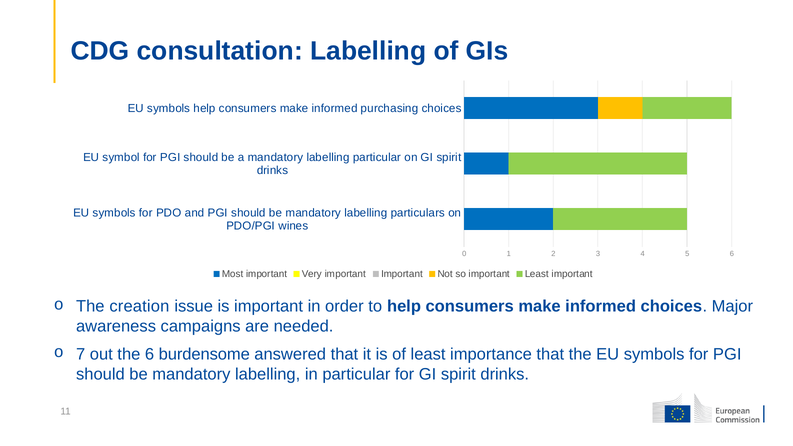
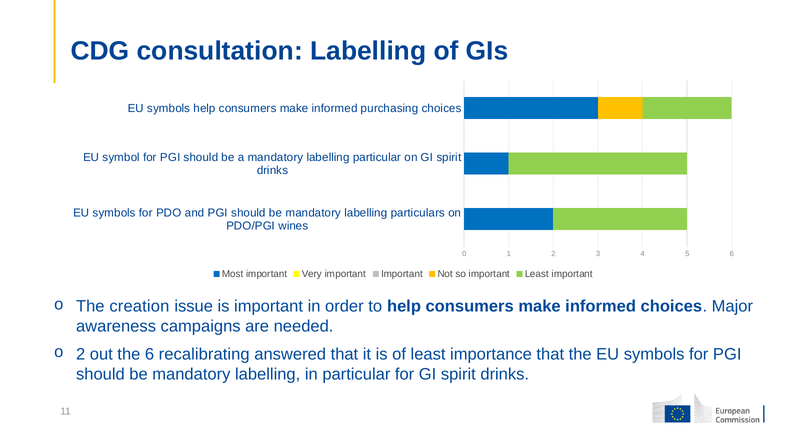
7: 7 -> 2 (81, 354)
burdensome: burdensome -> recalibrating (204, 354)
